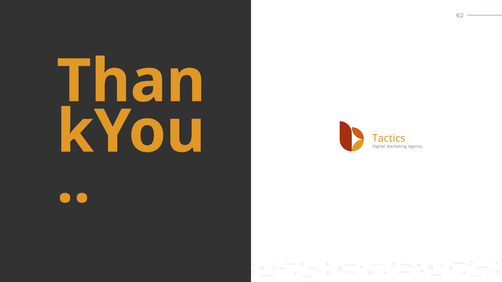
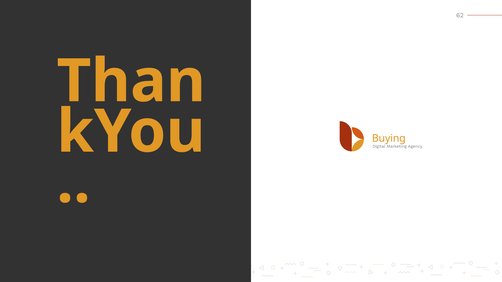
Tactics: Tactics -> Buying (389, 139)
